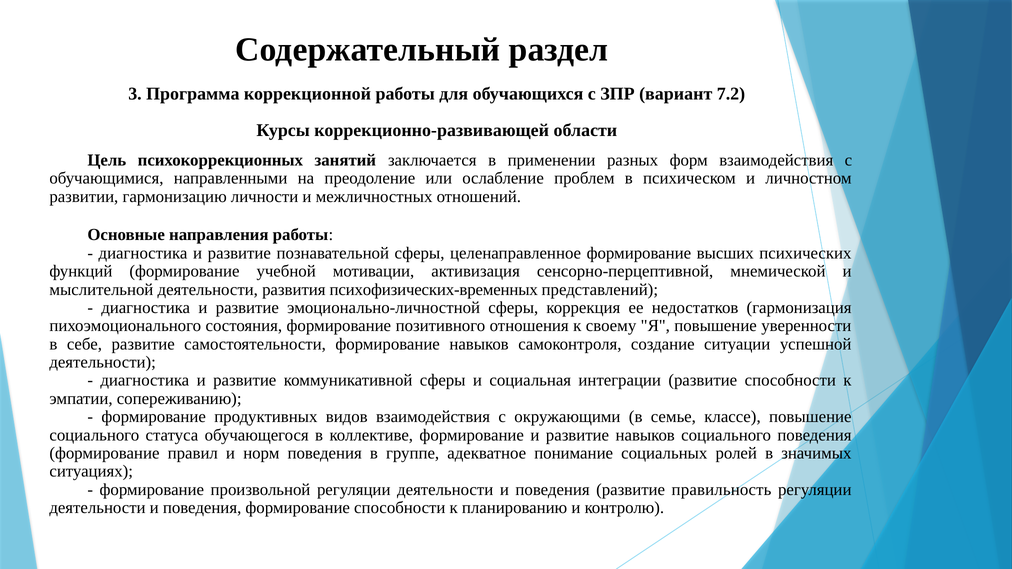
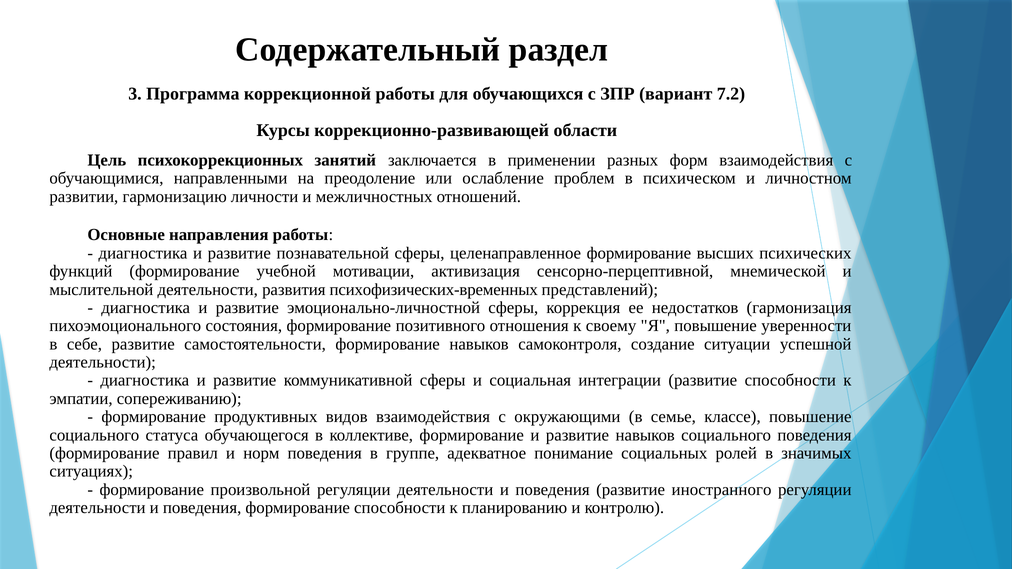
правильность: правильность -> иностранного (722, 490)
